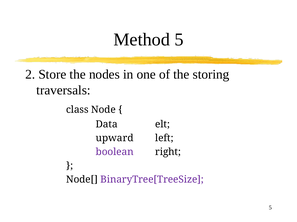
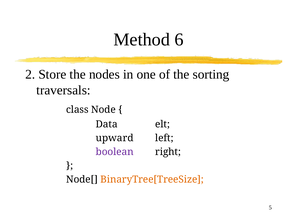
Method 5: 5 -> 6 (179, 40)
storing: storing -> sorting (211, 75)
BinaryTree[TreeSize colour: purple -> orange (152, 180)
